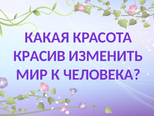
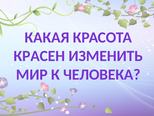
КРАСИВ: КРАСИВ -> КРАСЕН (39, 56)
